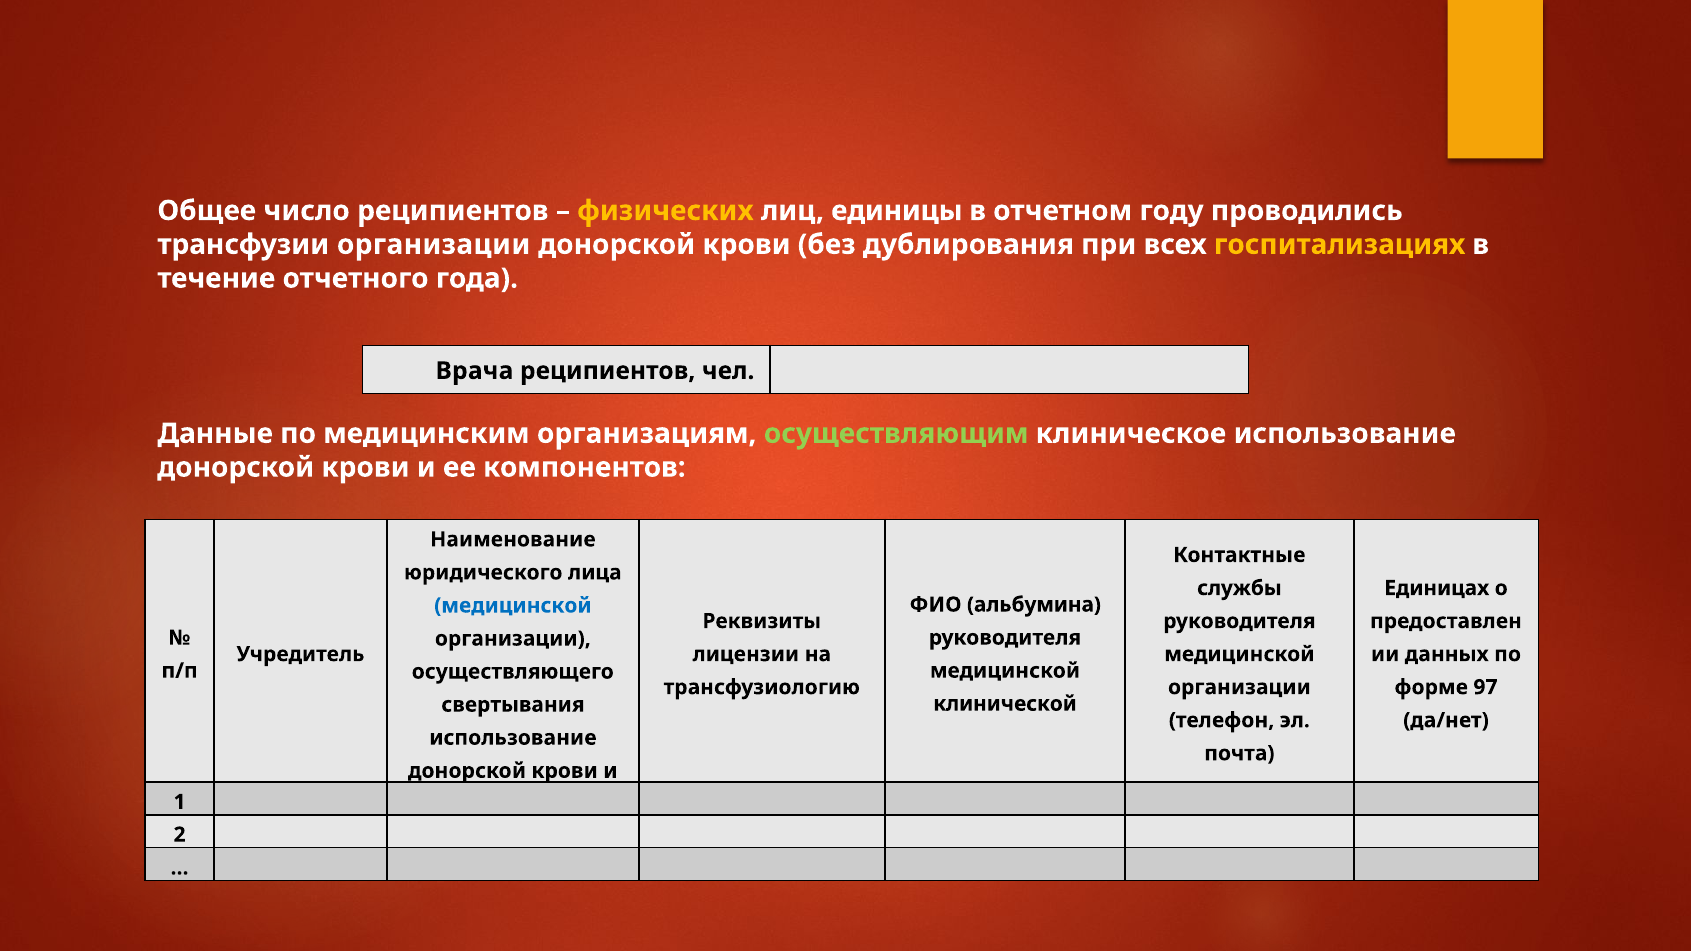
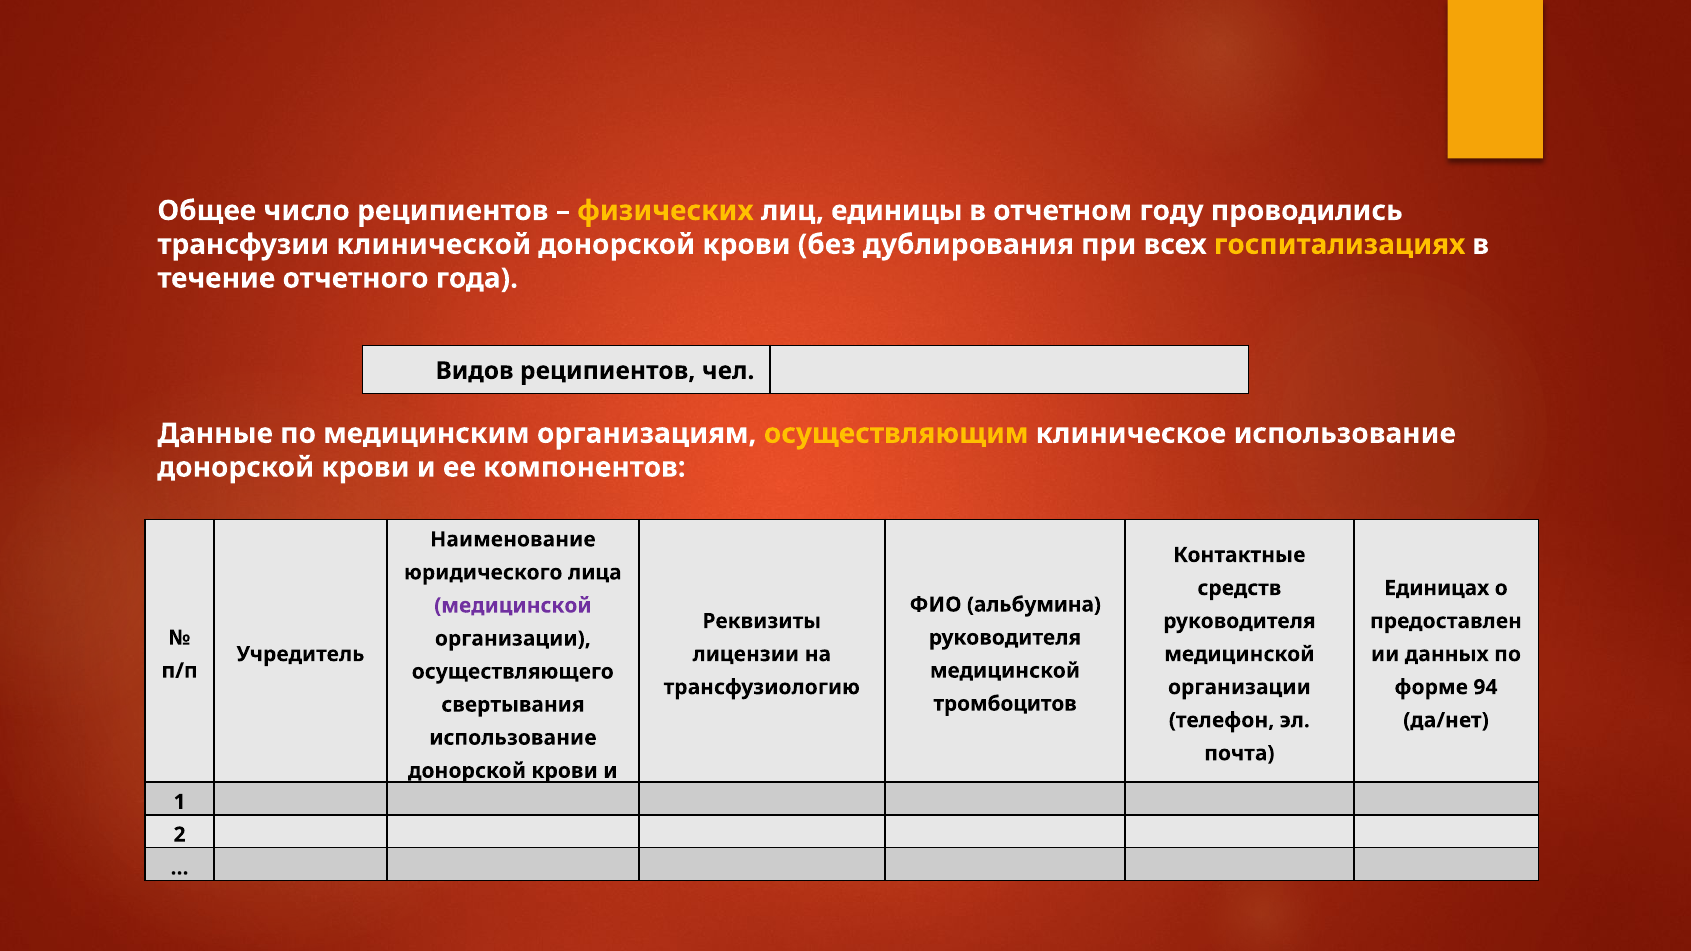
трансфузии организации: организации -> клинической (434, 245)
Врача: Врача -> Видов (475, 371)
осуществляющим colour: light green -> yellow (896, 434)
службы: службы -> средств (1239, 588)
медицинской colour: blue -> purple (513, 606)
97: 97 -> 94 (1485, 687)
клинической: клинической -> тромбоцитов (1005, 704)
